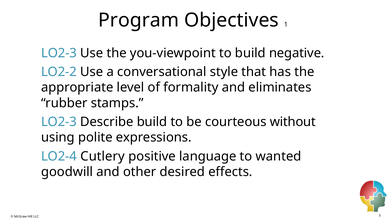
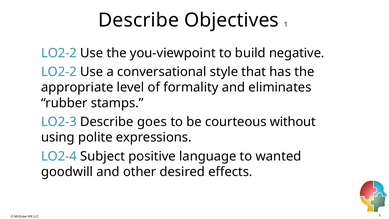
Program: Program -> Describe (139, 20)
LO2-3: LO2-3 -> LO2-2 (59, 53)
Describe build: build -> goes (152, 122)
Cutlery: Cutlery -> Subject (103, 156)
